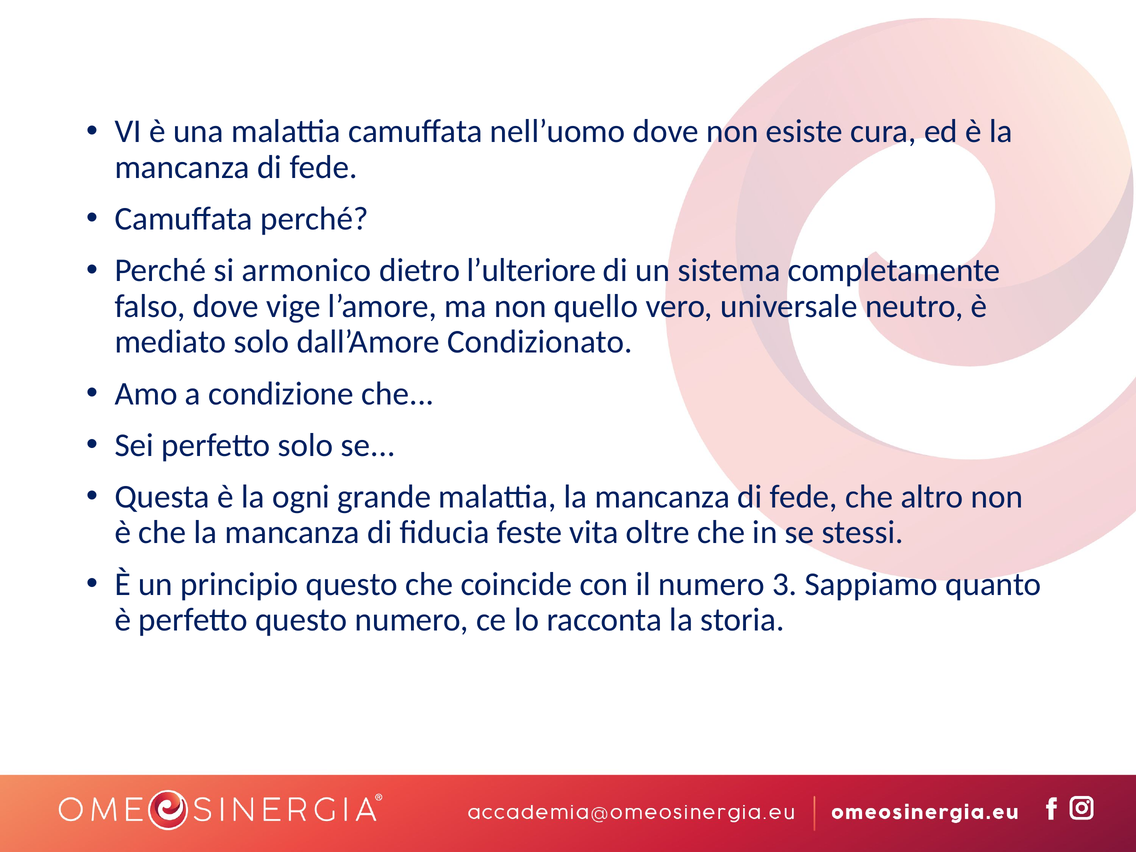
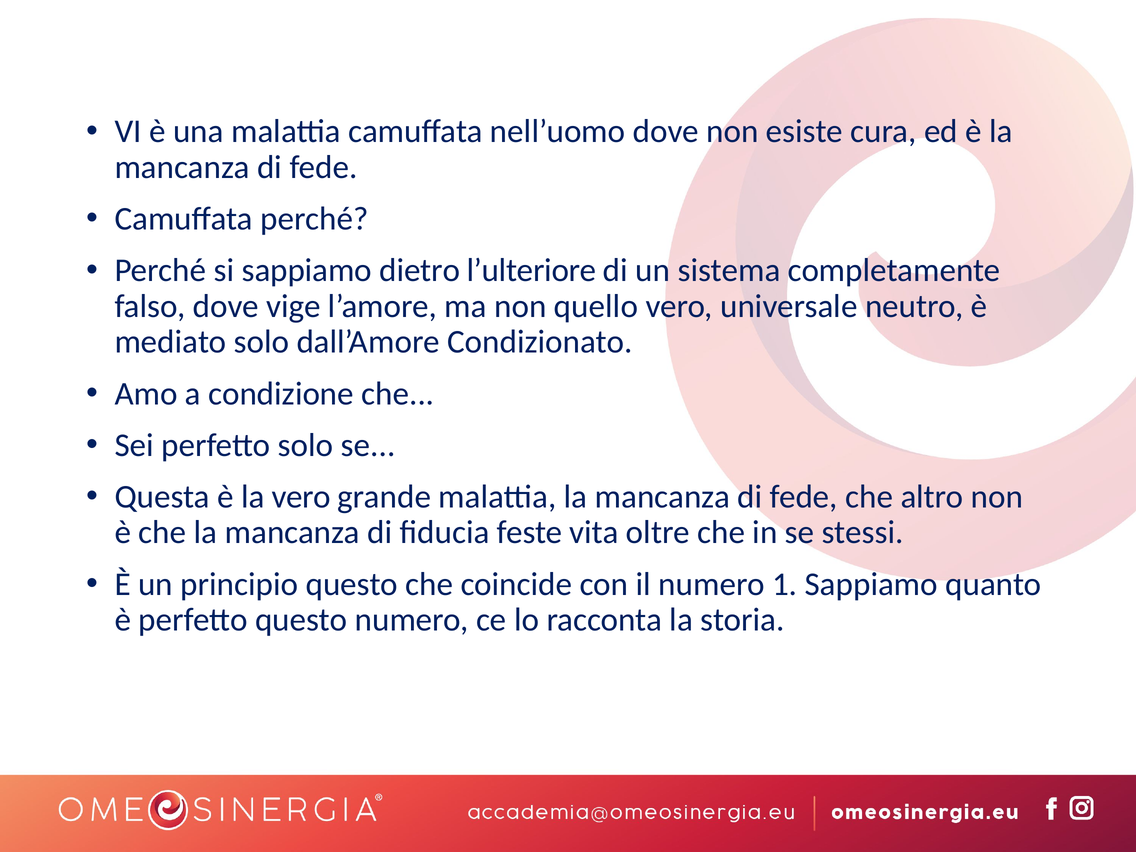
si armonico: armonico -> sappiamo (307, 270)
la ogni: ogni -> vero (301, 497)
3: 3 -> 1 (785, 584)
